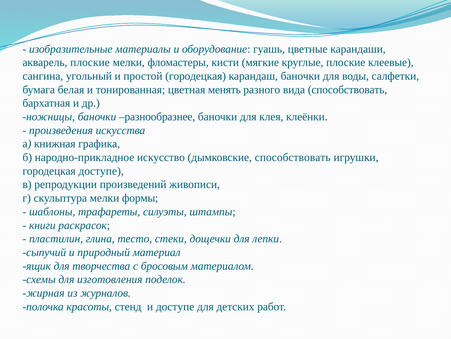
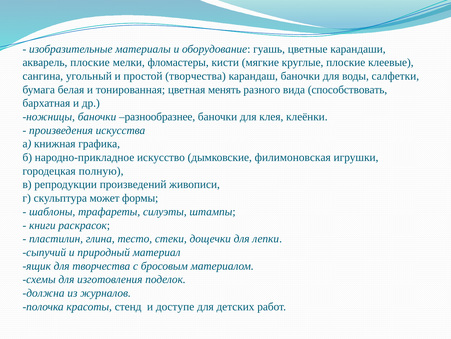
простой городецкая: городецкая -> творчества (196, 76)
дымковские способствовать: способствовать -> филимоновская (293, 157)
городецкая доступе: доступе -> полную (101, 171)
скульптура мелки: мелки -> может (105, 198)
жирная: жирная -> должна (44, 292)
